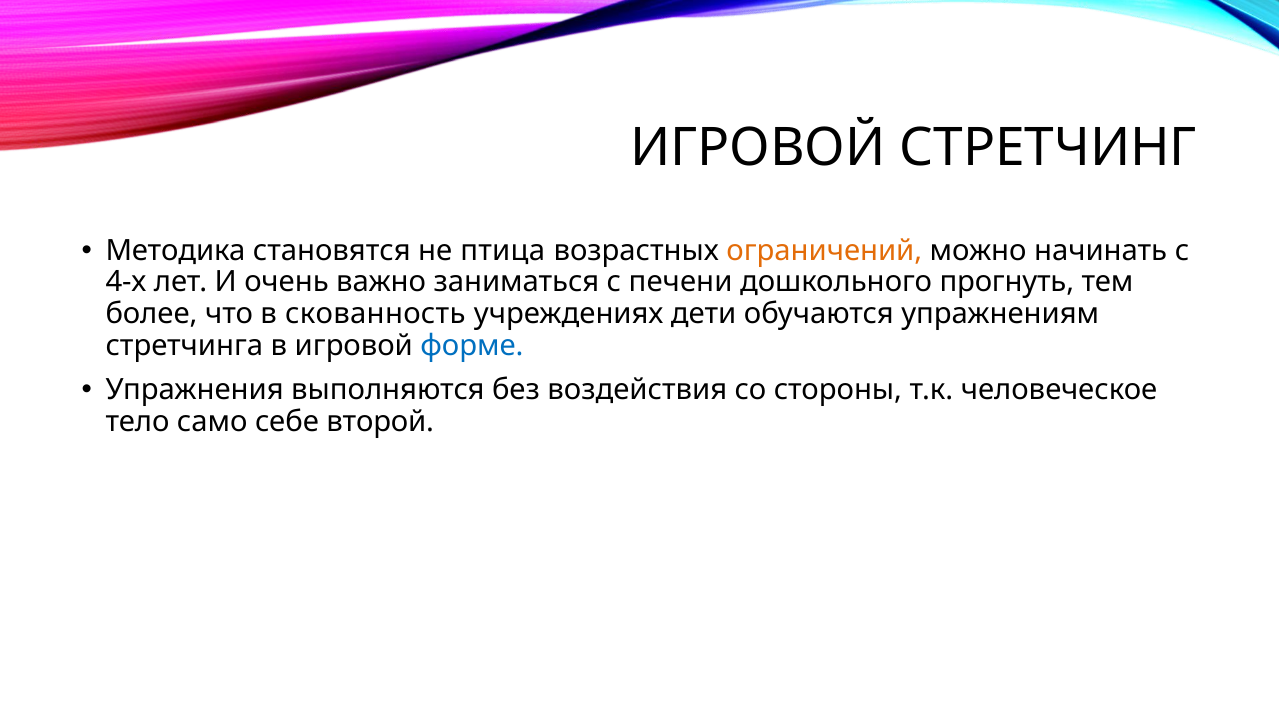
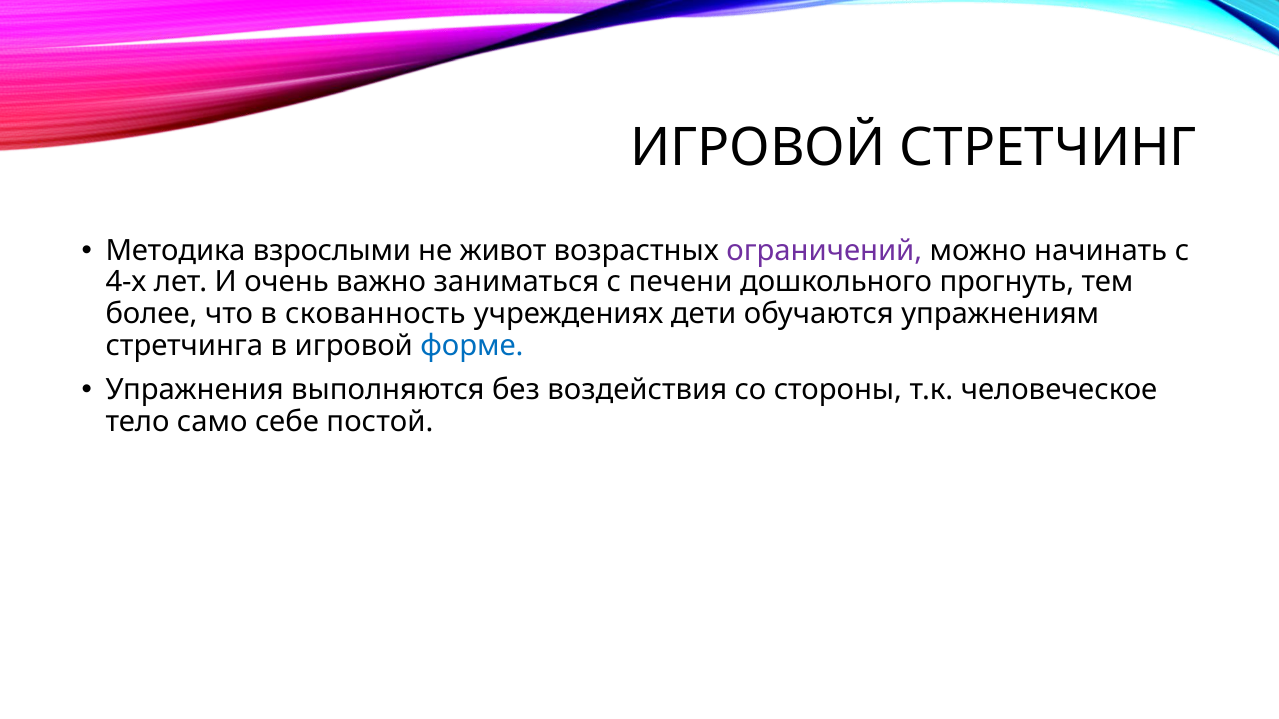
становятся: становятся -> взрослыми (332, 251)
птица: птица -> живот (503, 251)
ограничений colour: orange -> purple (824, 251)
второй: второй -> постой (380, 422)
